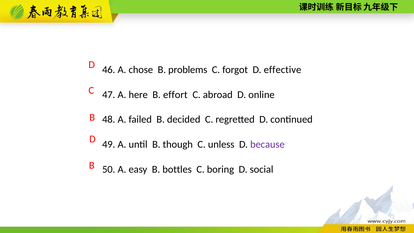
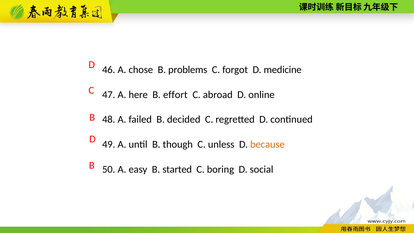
effective: effective -> medicine (283, 70)
because colour: purple -> orange (267, 144)
bottles: bottles -> started (177, 169)
